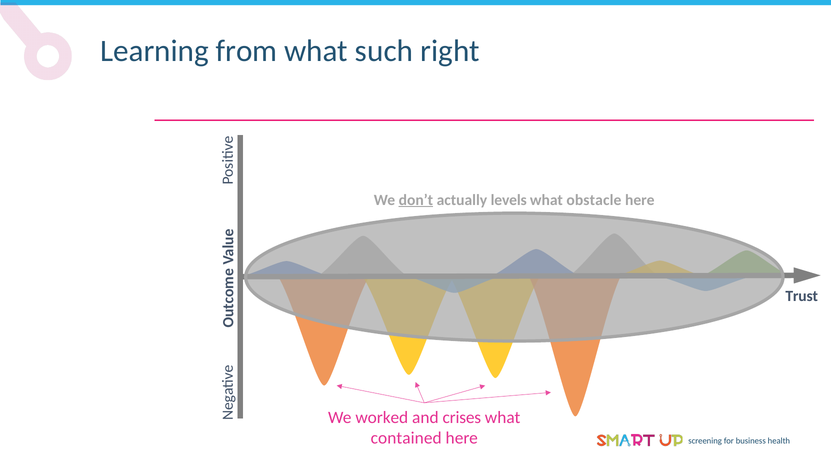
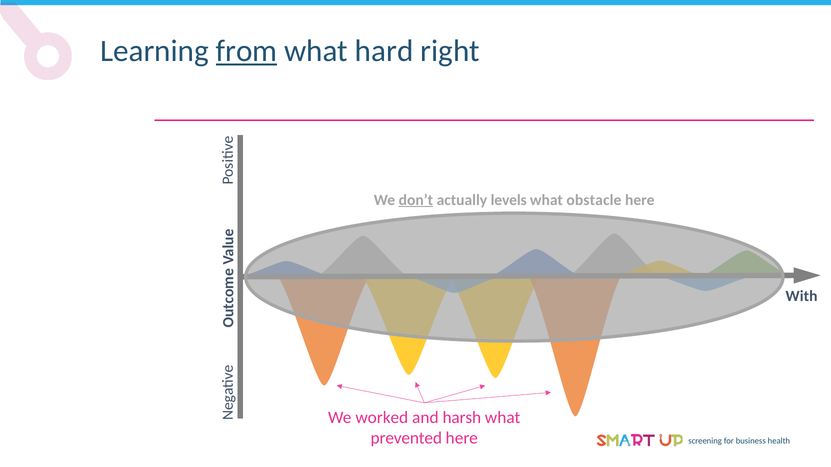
from underline: none -> present (247, 51)
such: such -> hard (384, 51)
Trust: Trust -> With (802, 296)
crises: crises -> harsh (462, 418)
contained: contained -> prevented (406, 439)
